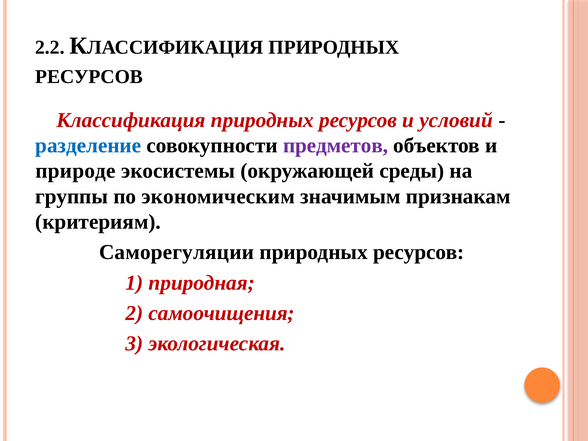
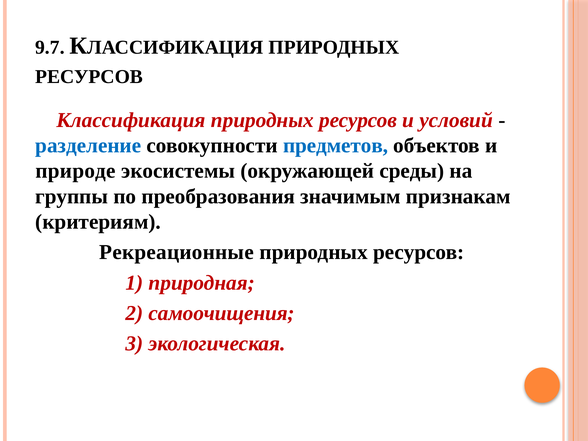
2.2: 2.2 -> 9.7 (50, 47)
предметов colour: purple -> blue (336, 146)
экономическим: экономическим -> преобразования (218, 196)
Саморегуляции: Саморегуляции -> Рекреационные (177, 252)
